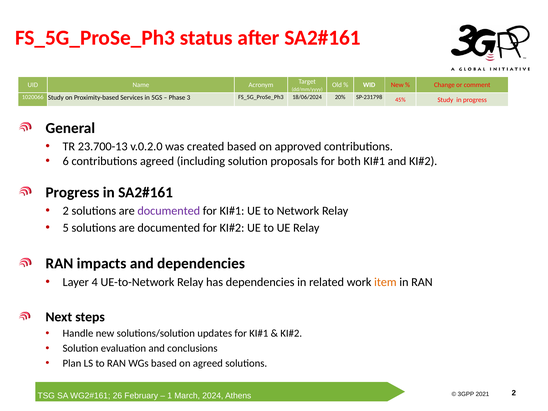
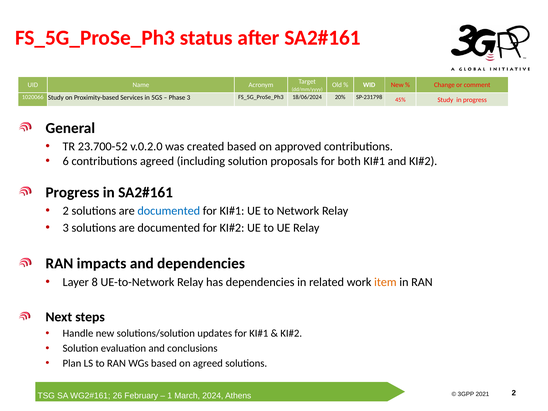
23.700-13: 23.700-13 -> 23.700-52 (103, 146)
documented colour: purple -> blue (169, 211)
5: 5 -> 3 (66, 228)
4: 4 -> 8 (95, 282)
